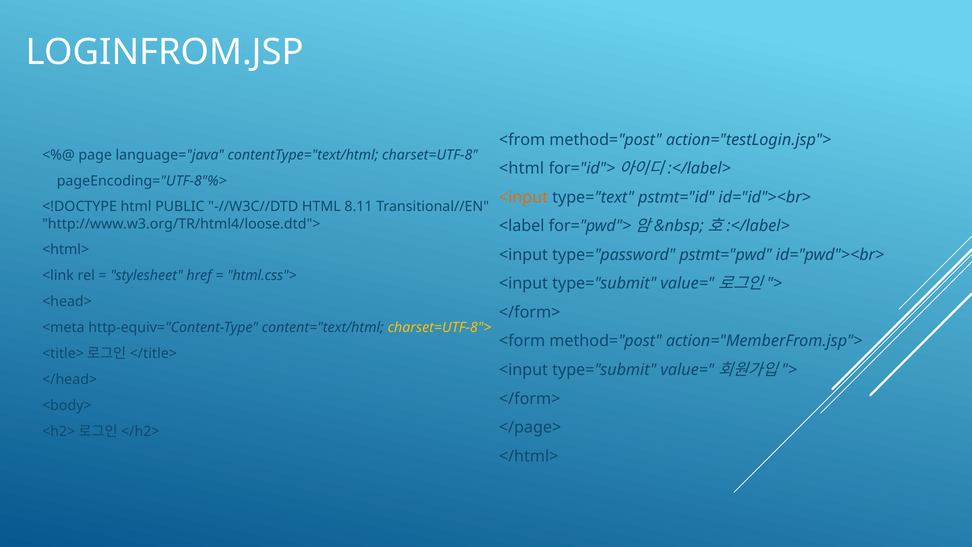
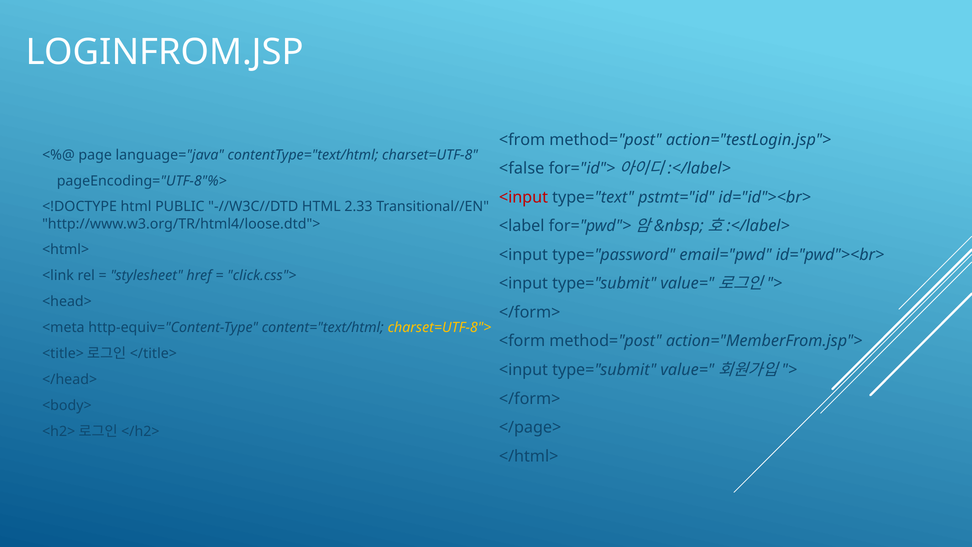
<html: <html -> <false (522, 168)
<input colour: orange -> red (523, 197)
8.11: 8.11 -> 2.33 (358, 207)
pstmt="pwd: pstmt="pwd -> email="pwd (726, 255)
html.css">: html.css"> -> click.css"> (262, 276)
